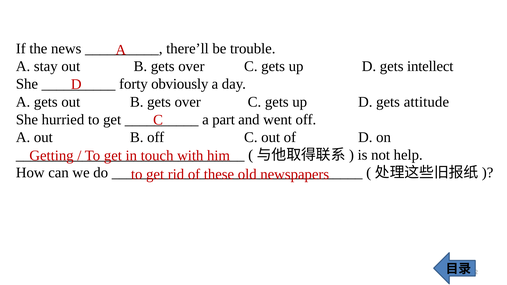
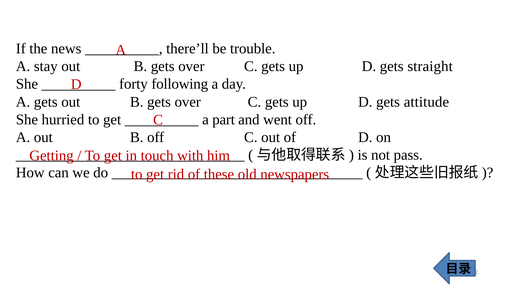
intellect: intellect -> straight (430, 66)
obviously: obviously -> following (180, 84)
help: help -> pass (408, 155)
